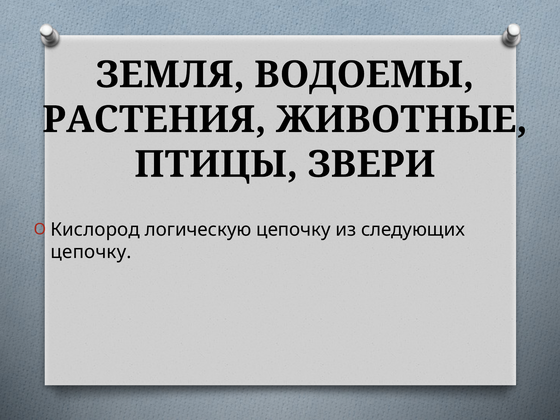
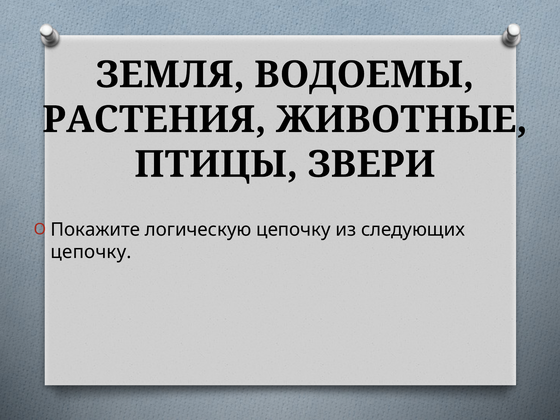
Кислород: Кислород -> Покажите (95, 230)
